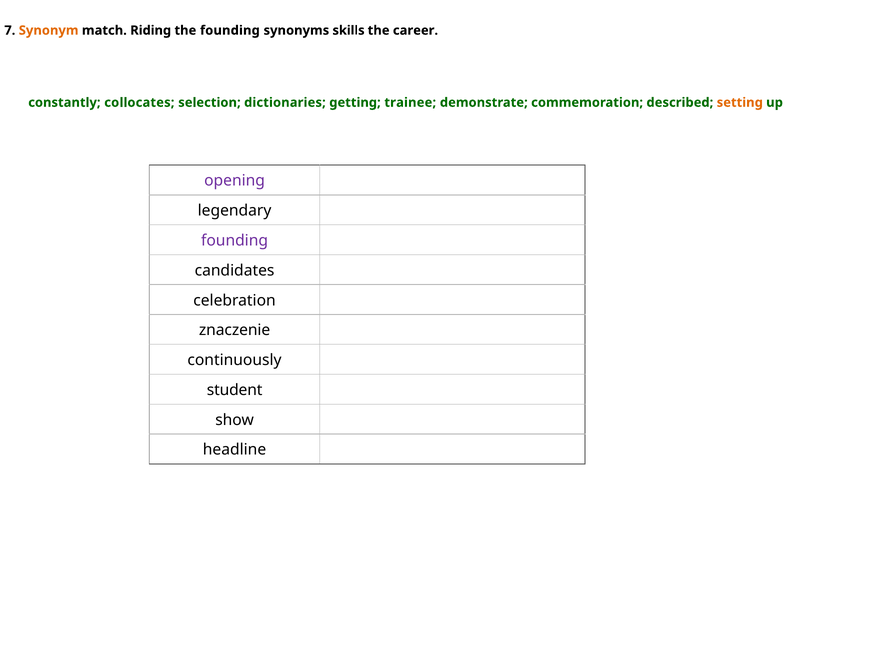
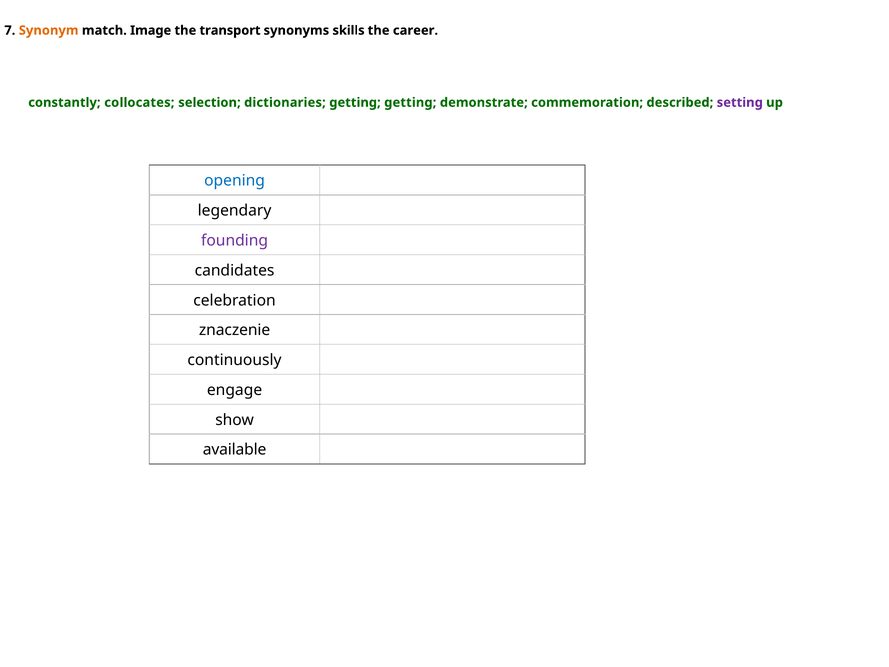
Riding: Riding -> Image (151, 30)
the founding: founding -> transport (230, 30)
getting trainee: trainee -> getting (410, 102)
setting colour: orange -> purple (740, 102)
opening colour: purple -> blue (235, 181)
student: student -> engage (235, 390)
headline: headline -> available (235, 450)
